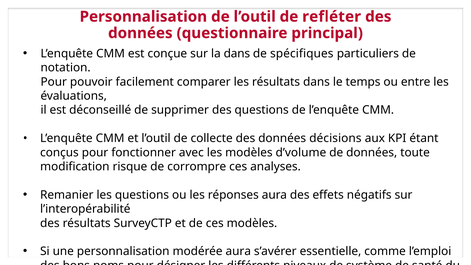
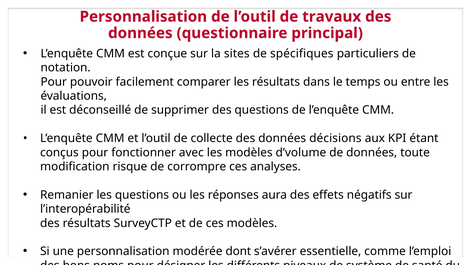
refléter: refléter -> travaux (332, 17)
la dans: dans -> sites (237, 54)
modérée aura: aura -> dont (238, 251)
